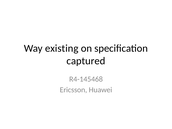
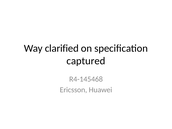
existing: existing -> clarified (62, 48)
